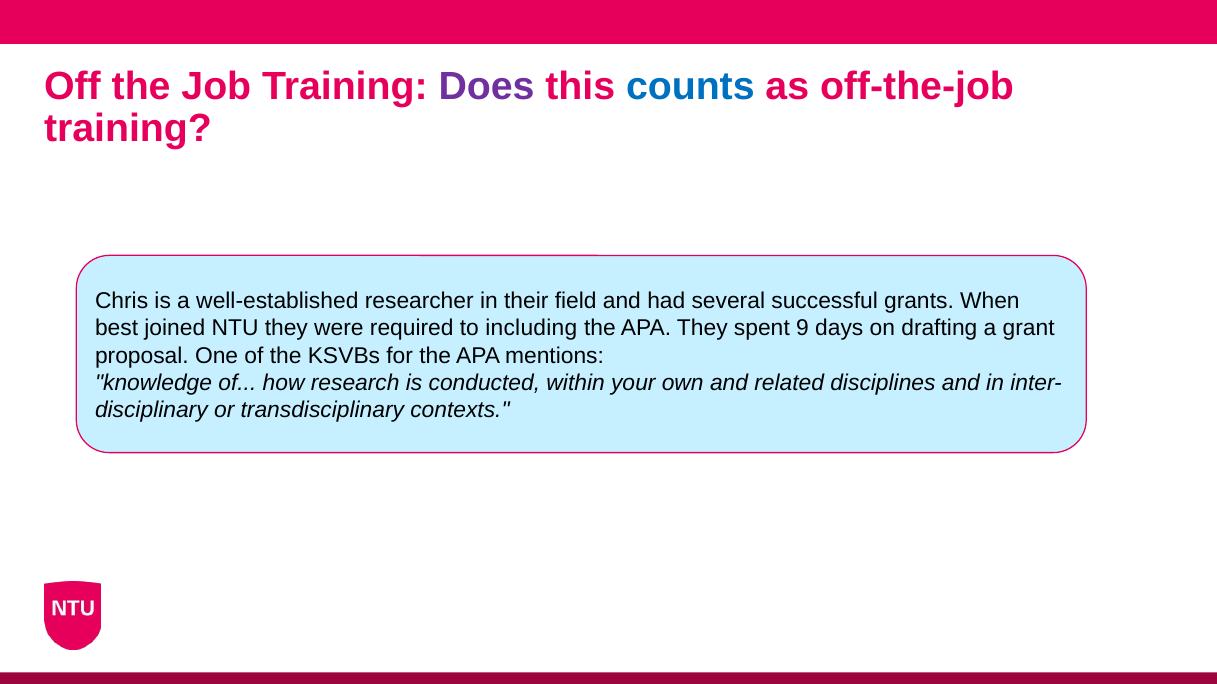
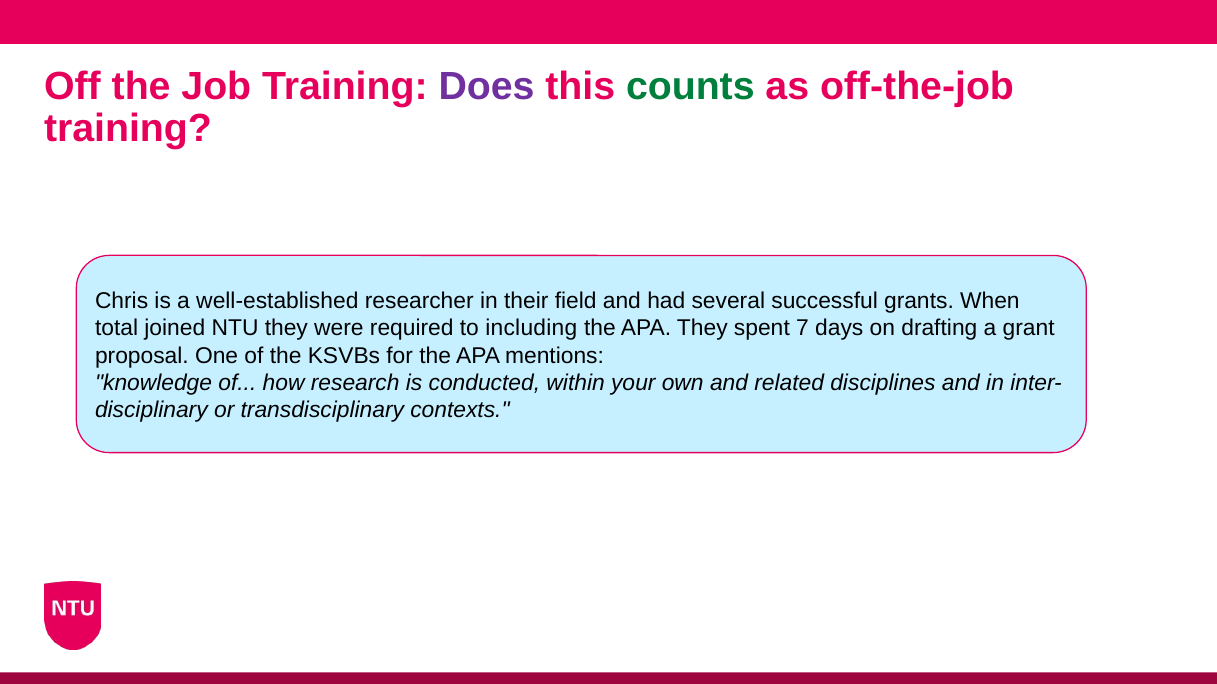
counts colour: blue -> green (690, 86)
best: best -> total (117, 328)
9: 9 -> 7 (802, 328)
